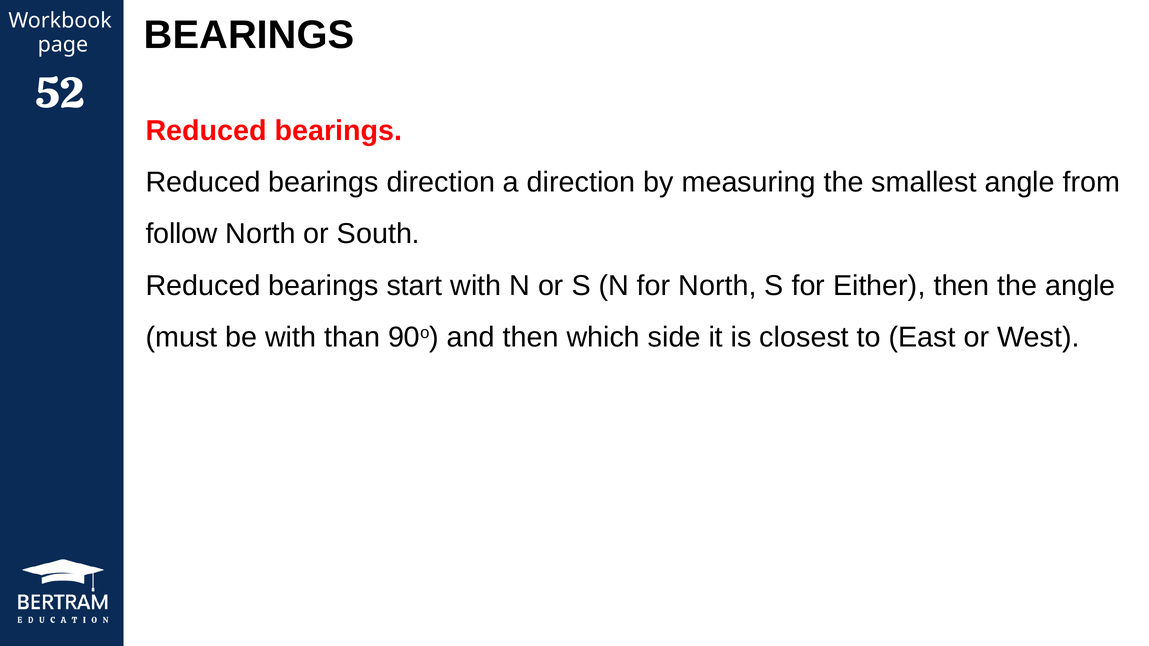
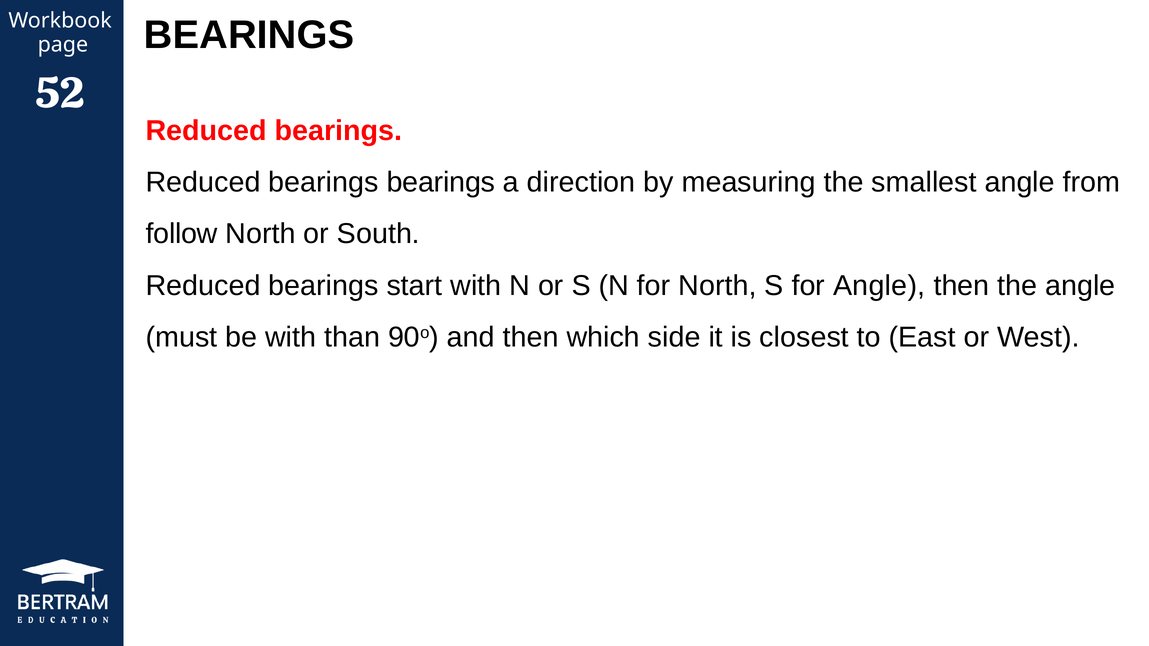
bearings direction: direction -> bearings (441, 182)
for Either: Either -> Angle (879, 286)
